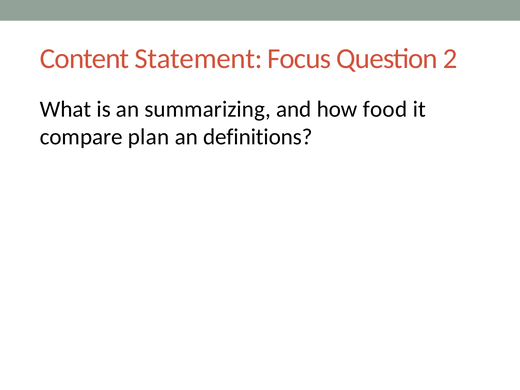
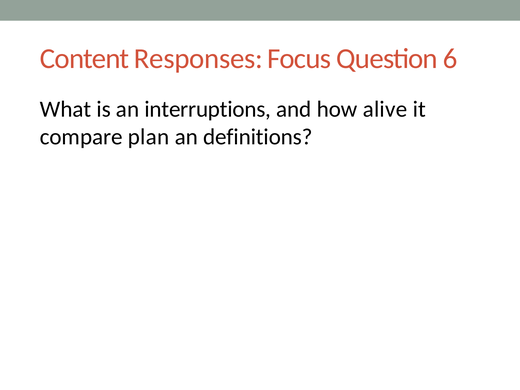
Statement: Statement -> Responses (198, 59)
2: 2 -> 6 (450, 59)
summarizing: summarizing -> interruptions (208, 109)
food: food -> alive (385, 109)
